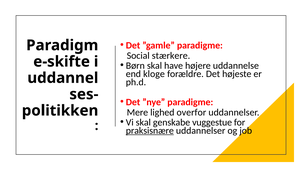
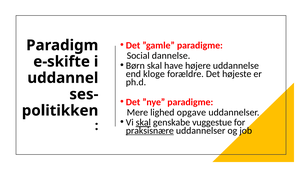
stærkere: stærkere -> dannelse (171, 56)
overfor: overfor -> opgave (191, 112)
skal underline: none -> present (143, 122)
